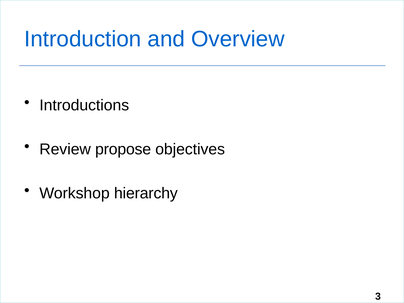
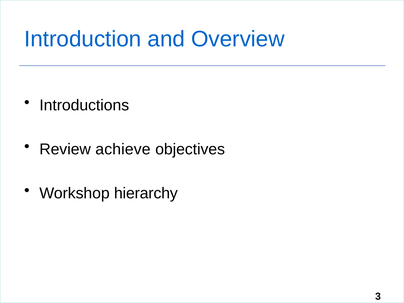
propose: propose -> achieve (123, 149)
